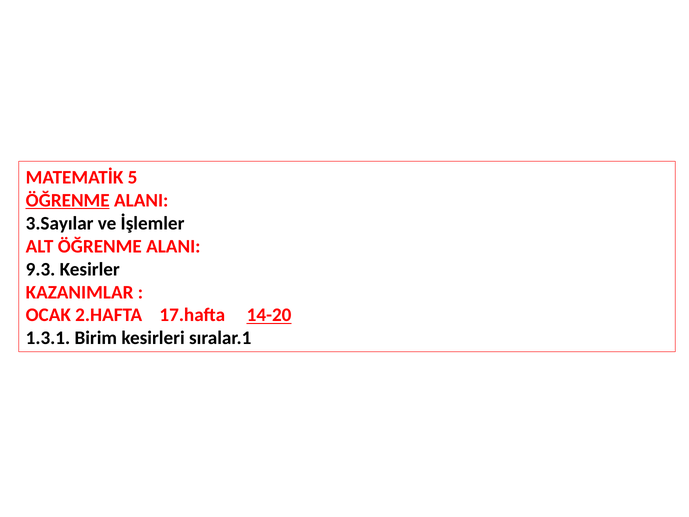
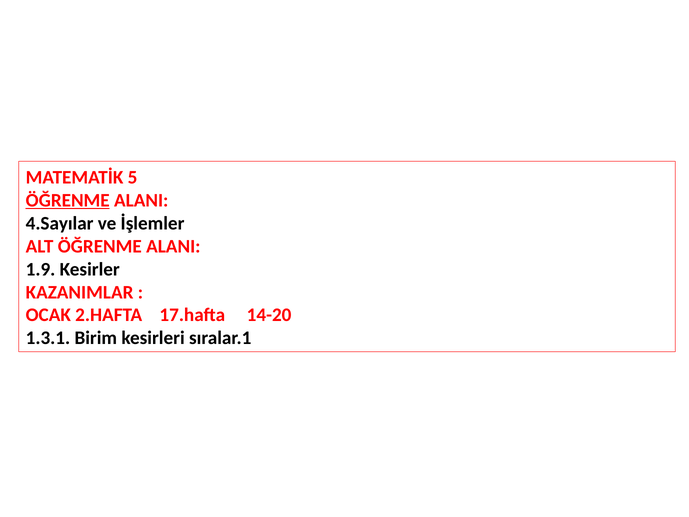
3.Sayılar: 3.Sayılar -> 4.Sayılar (60, 223)
9.3: 9.3 -> 1.9 (41, 269)
14-20 underline: present -> none (269, 315)
